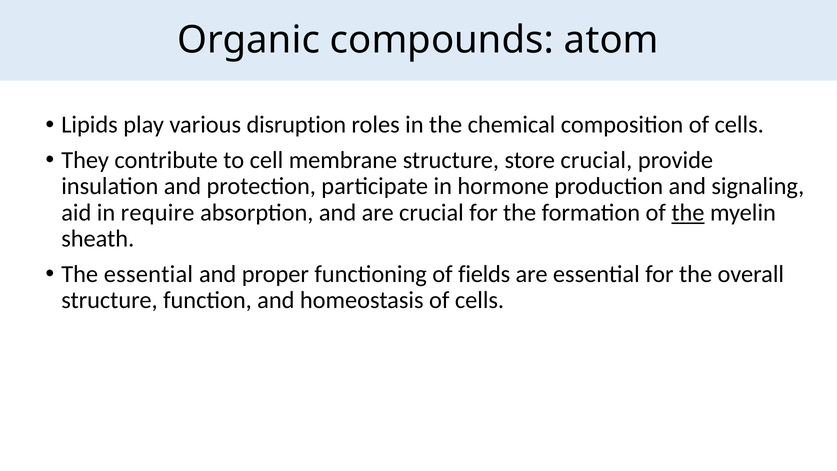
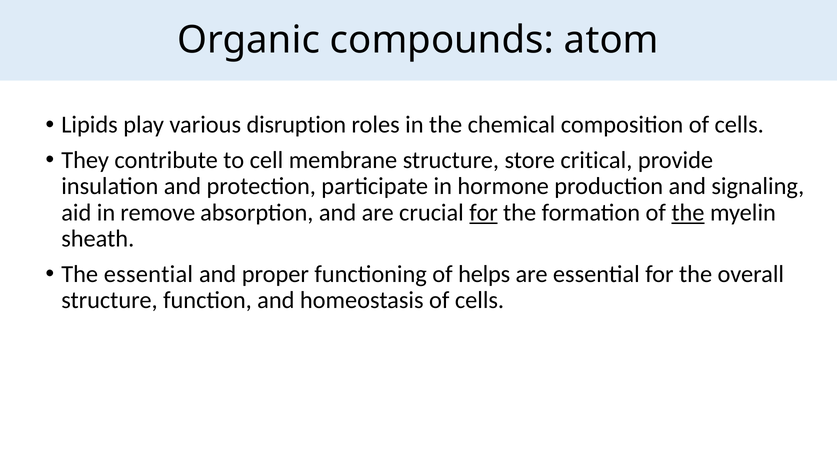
store crucial: crucial -> critical (596, 160)
require: require -> remove (158, 213)
for underline: none -> present (484, 213)
fields: fields -> helps (484, 274)
